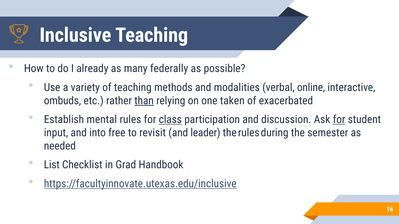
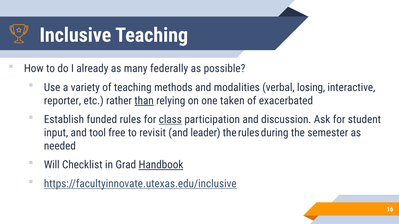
online: online -> losing (311, 88)
ombuds: ombuds -> reporter (62, 101)
mental: mental -> funded (102, 120)
for underline: present -> none (339, 120)
into: into -> tool (98, 133)
List: List -> Will (52, 165)
Handbook underline: none -> present (161, 165)
